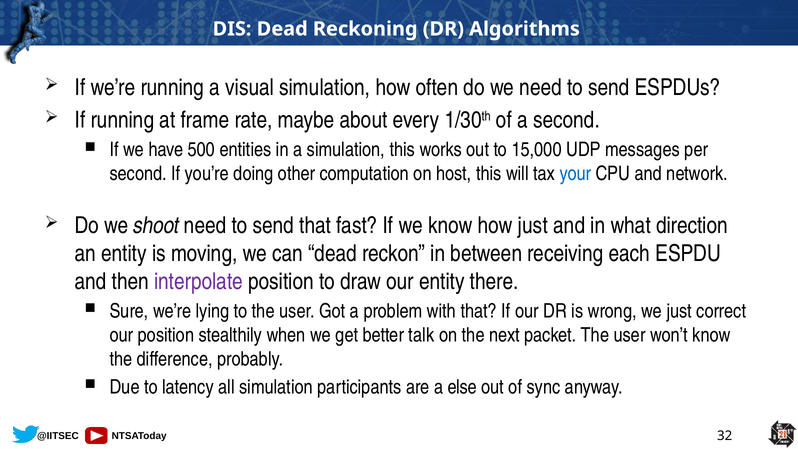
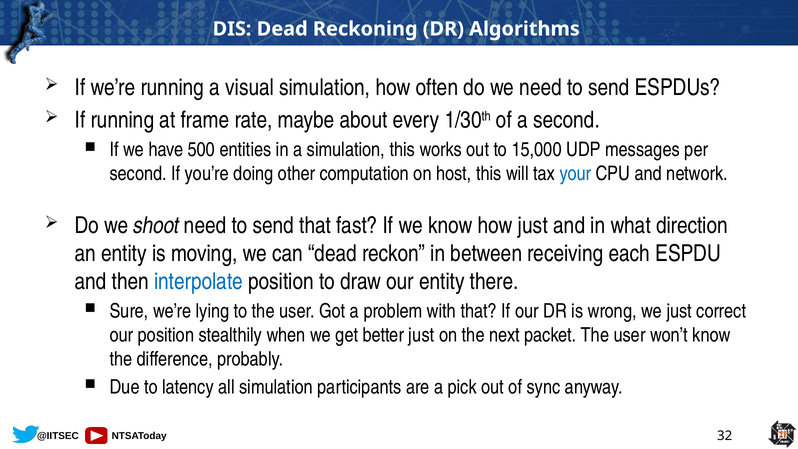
interpolate colour: purple -> blue (199, 281)
better talk: talk -> just (421, 335)
else: else -> pick (462, 387)
